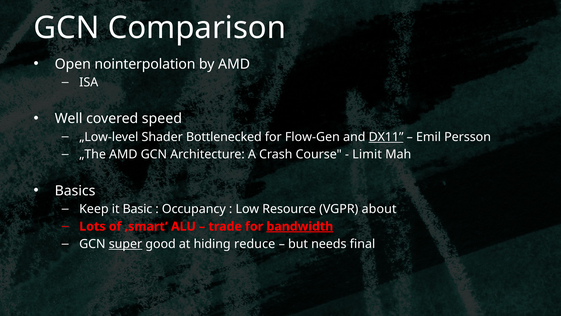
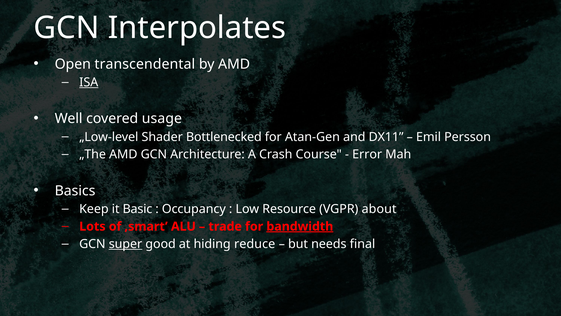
Comparison: Comparison -> Interpolates (197, 28)
nointerpolation: nointerpolation -> transcendental (145, 64)
ISA underline: none -> present (89, 82)
speed: speed -> usage (162, 118)
Flow-Gen: Flow-Gen -> Atan-Gen (312, 137)
DX11 underline: present -> none (386, 137)
Limit: Limit -> Error (367, 154)
